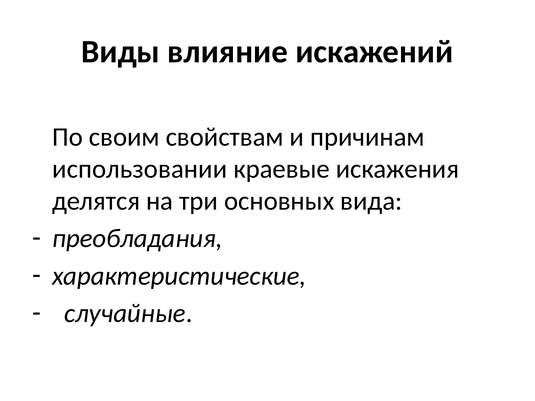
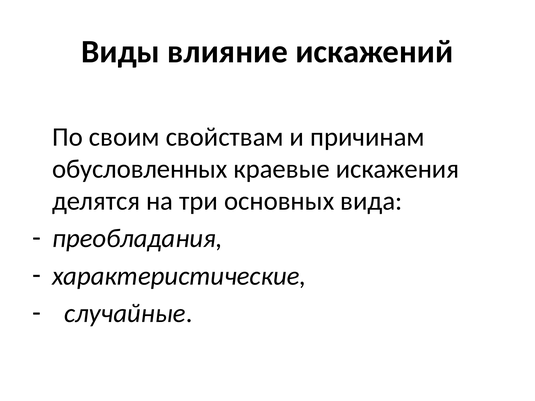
использовании: использовании -> обусловленных (140, 169)
